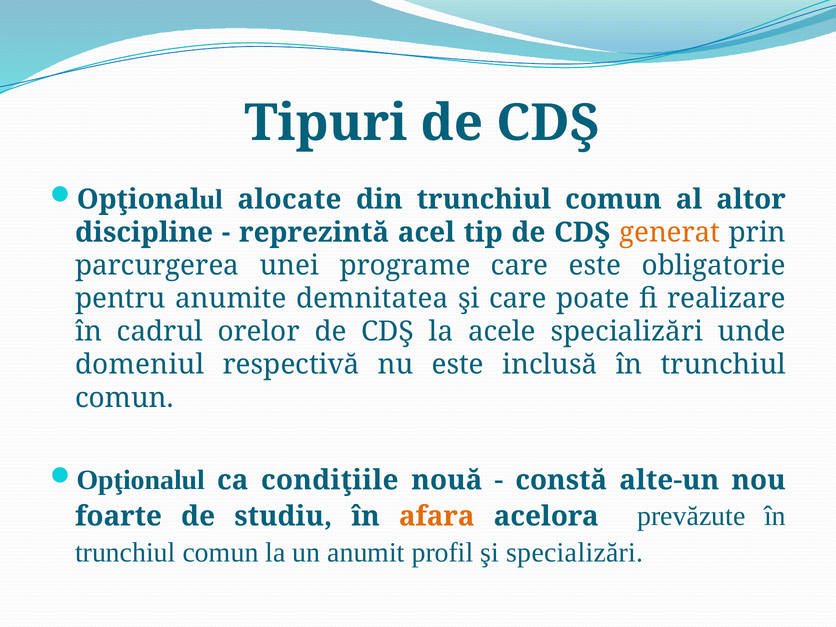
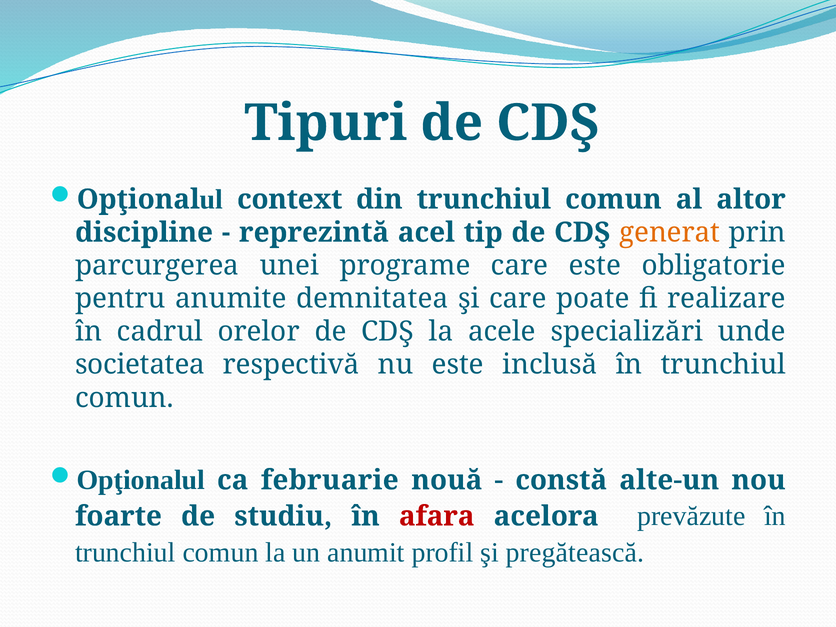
alocate: alocate -> context (290, 199)
domeniul: domeniul -> societatea (140, 365)
condiţiile: condiţiile -> februarie (330, 480)
afara colour: orange -> red (437, 516)
şi specializări: specializări -> pregătească (575, 552)
